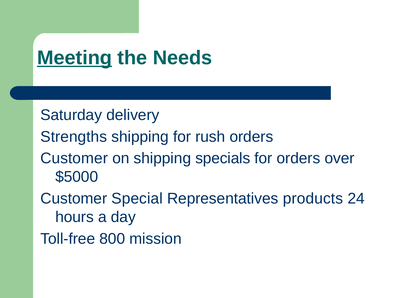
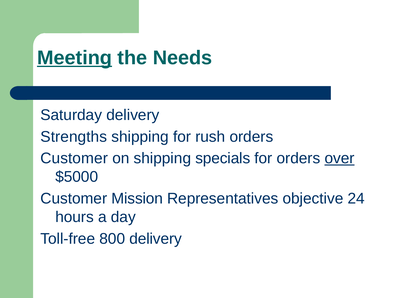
over underline: none -> present (340, 158)
Special: Special -> Mission (137, 198)
products: products -> objective (313, 198)
800 mission: mission -> delivery (156, 239)
